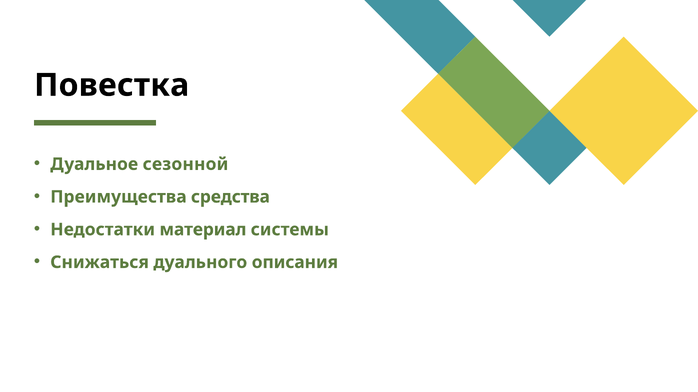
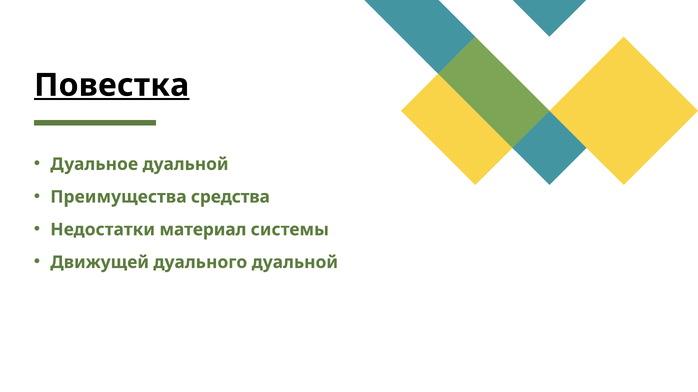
Повестка underline: none -> present (112, 85)
Дуальное сезонной: сезонной -> дуальной (186, 164)
Снижаться: Снижаться -> Движущей (100, 263)
дуального описания: описания -> дуальной (295, 263)
